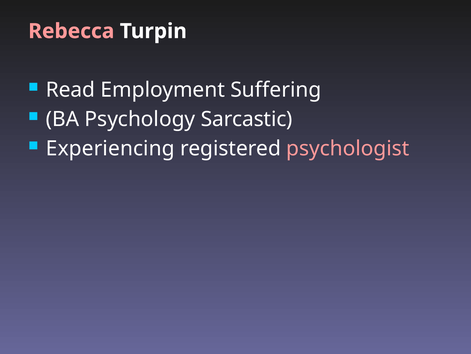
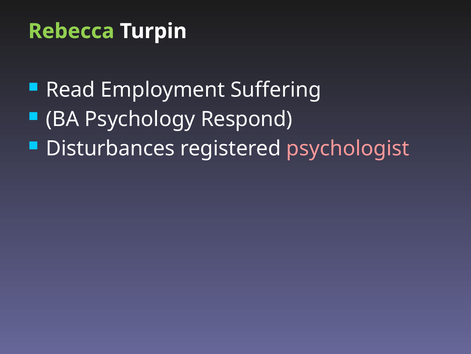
Rebecca colour: pink -> light green (71, 31)
Sarcastic: Sarcastic -> Respond (247, 119)
Experiencing: Experiencing -> Disturbances (110, 148)
